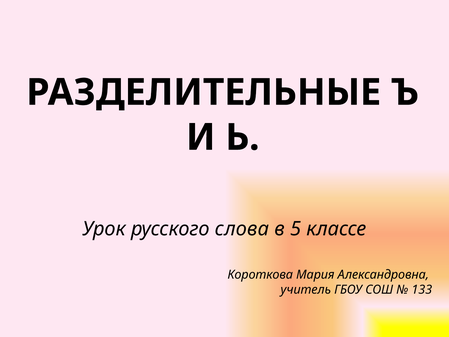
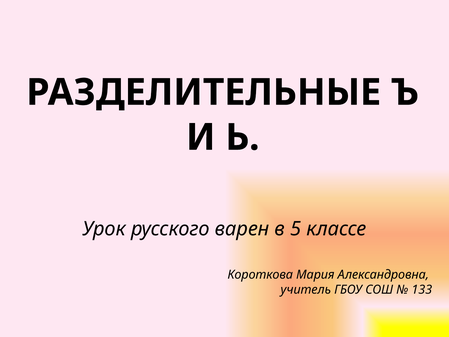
слова: слова -> варен (242, 229)
